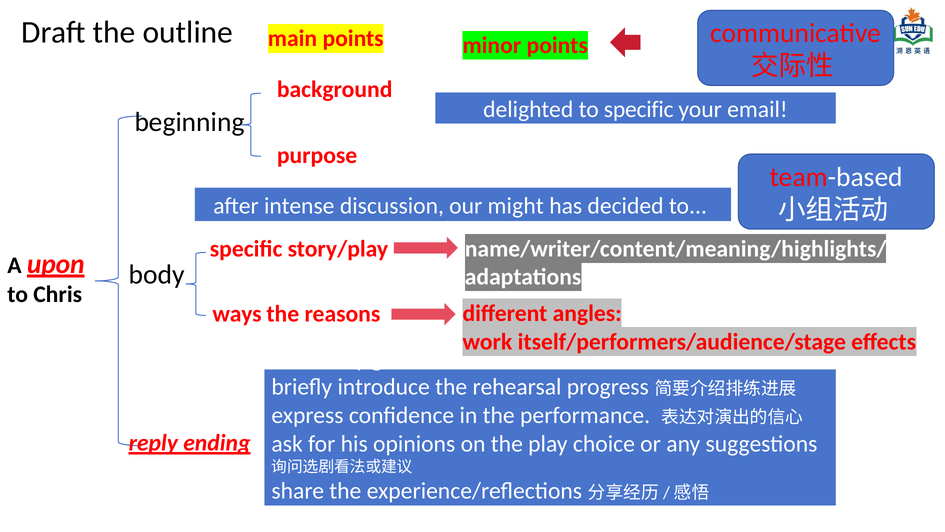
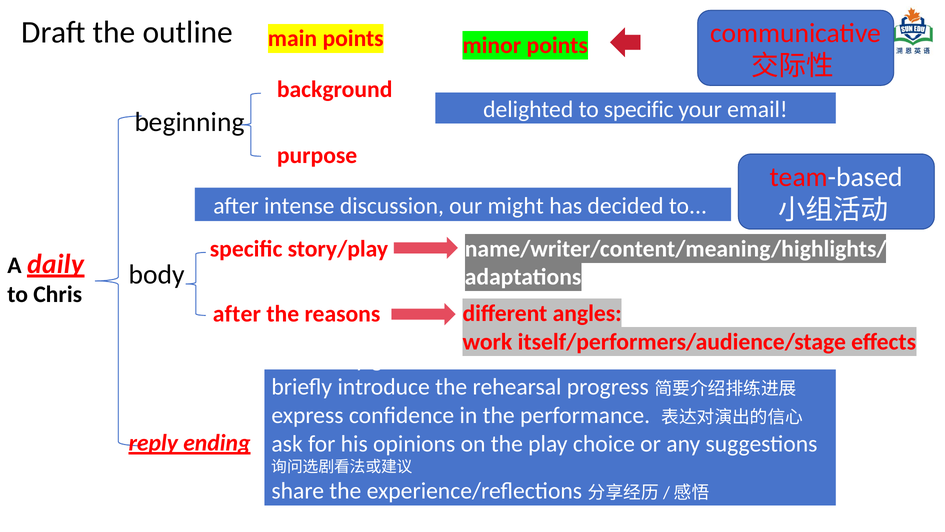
upon: upon -> daily (56, 264)
ways: ways -> after (237, 314)
